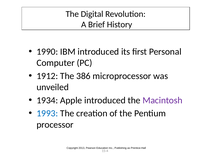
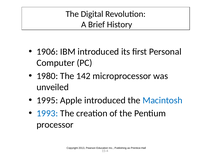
1990: 1990 -> 1906 (47, 51)
1912: 1912 -> 1980 (47, 76)
386: 386 -> 142 (83, 76)
1934: 1934 -> 1995 (47, 100)
Macintosh colour: purple -> blue (162, 100)
